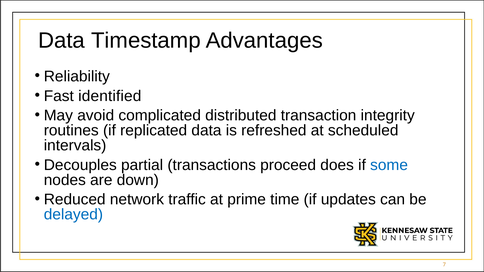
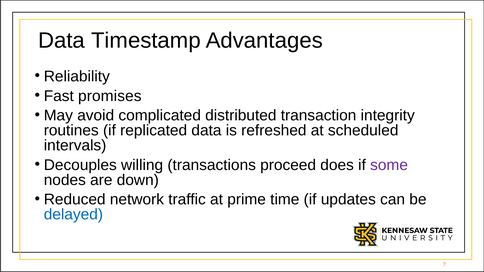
identified: identified -> promises (110, 96)
partial: partial -> willing (142, 165)
some colour: blue -> purple (389, 165)
